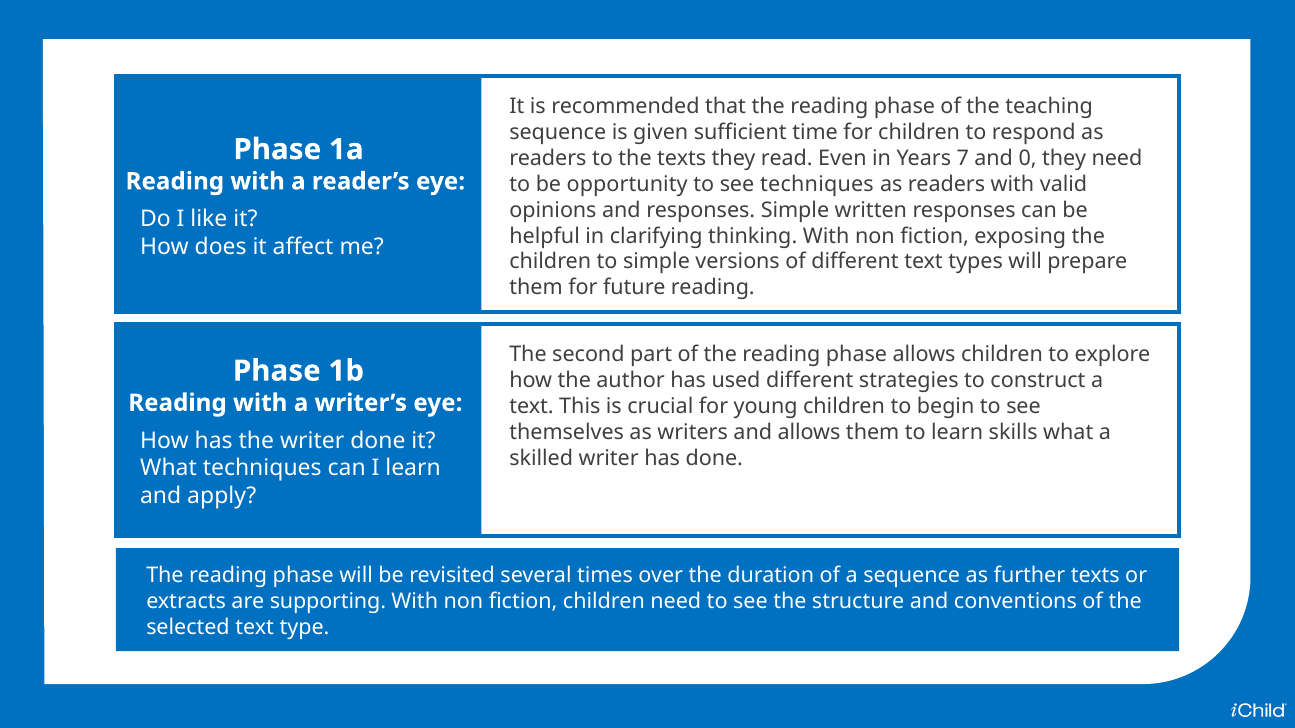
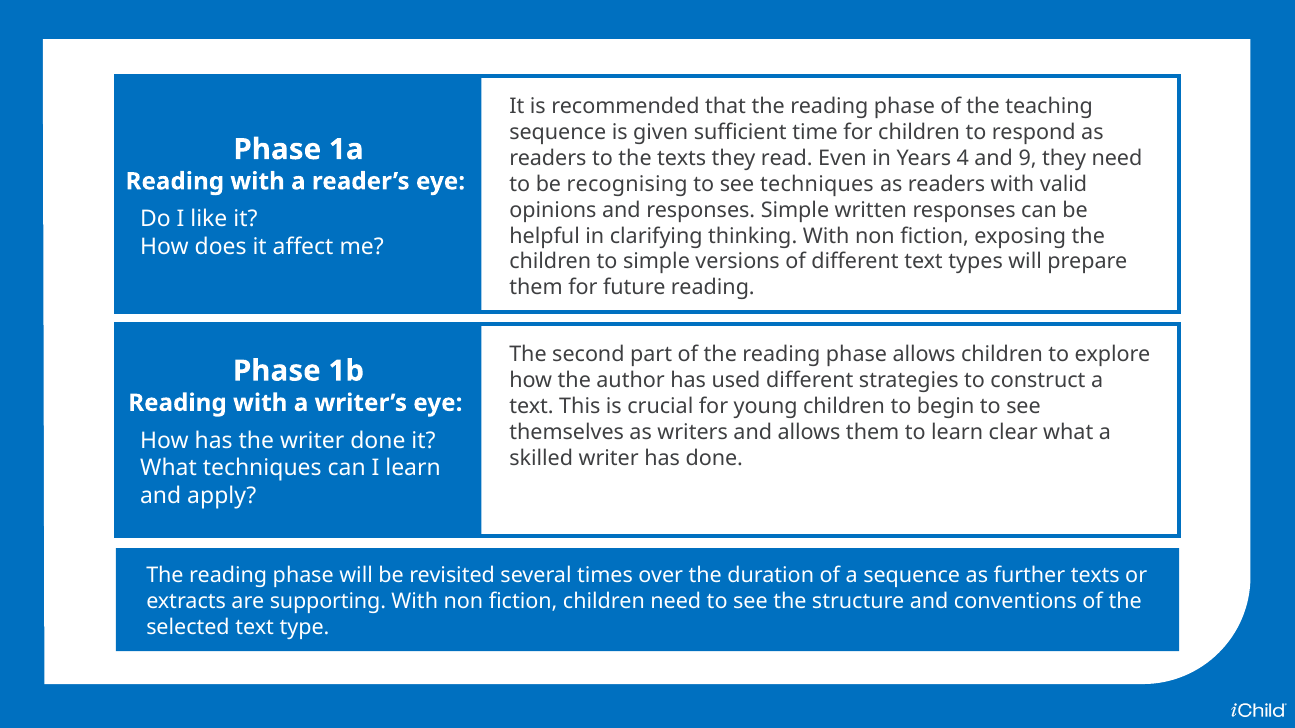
7: 7 -> 4 (963, 158)
0: 0 -> 9 (1028, 158)
opportunity: opportunity -> recognising (627, 184)
skills: skills -> clear (1013, 433)
